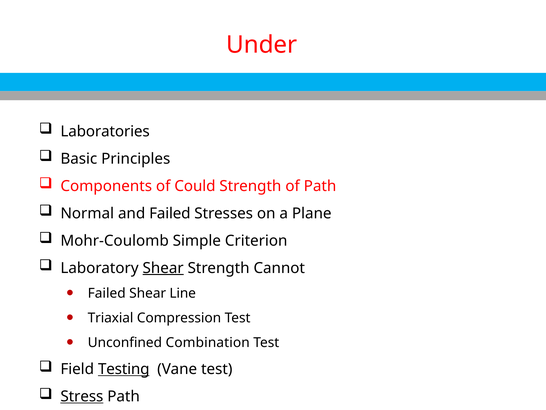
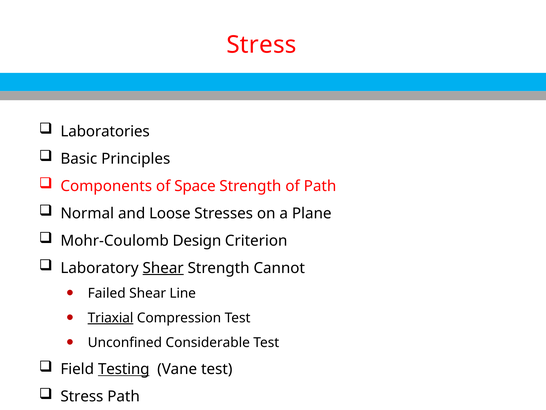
Under: Under -> Stress (261, 45)
Could: Could -> Space (195, 186)
and Failed: Failed -> Loose (170, 213)
Simple: Simple -> Design (197, 240)
Triaxial underline: none -> present (111, 318)
Combination: Combination -> Considerable (208, 342)
Stress underline: present -> none (82, 396)
